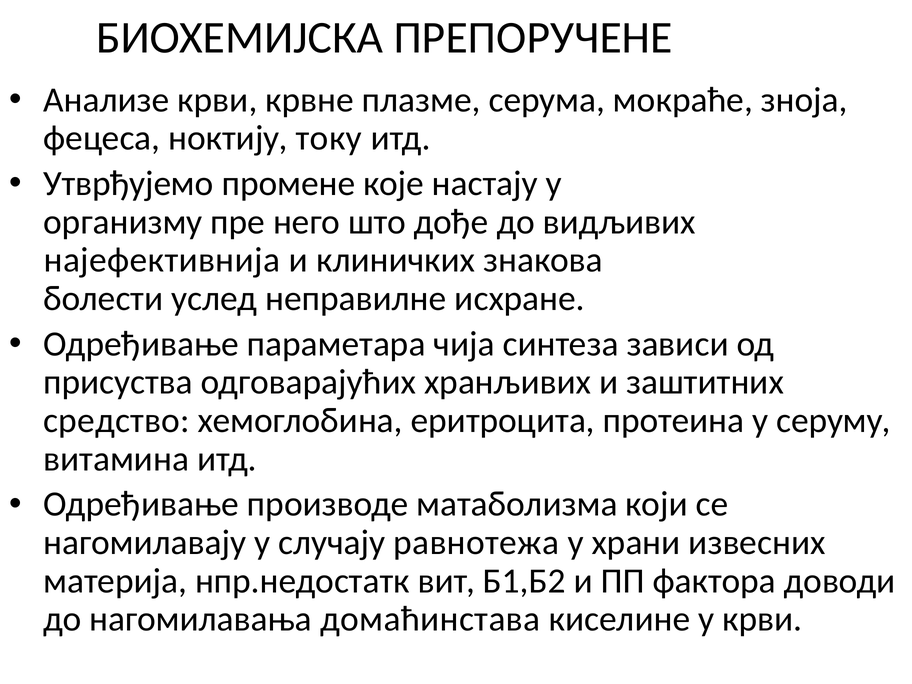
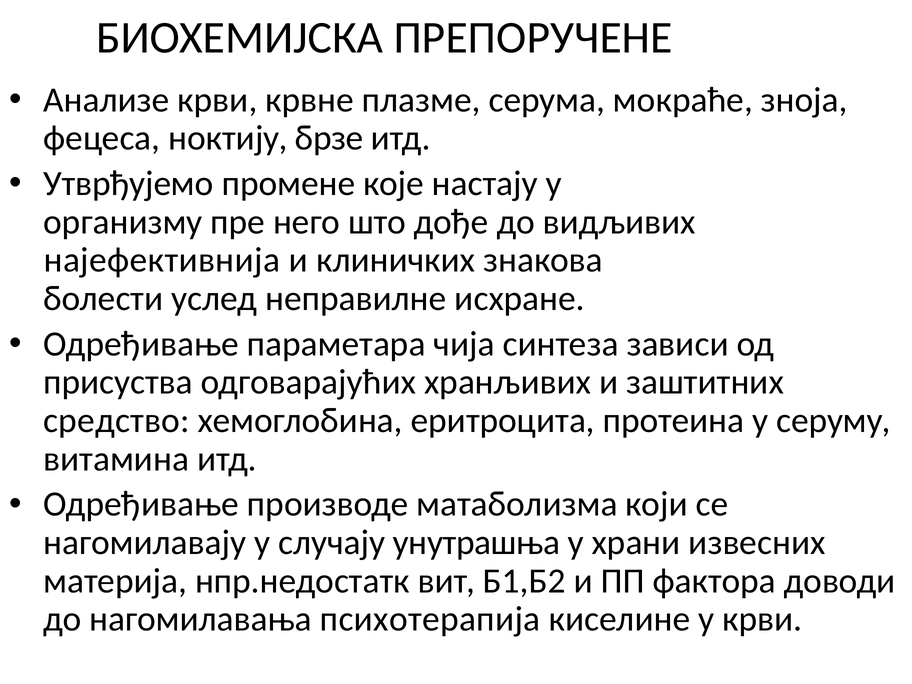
току: току -> брзе (329, 138)
равнотежа: равнотежа -> унутрашња (477, 543)
домаћинстава: домаћинстава -> психотерапија (430, 619)
